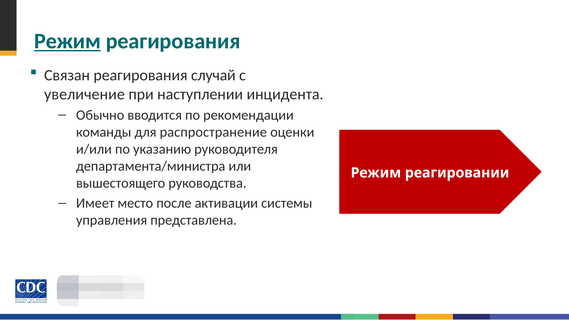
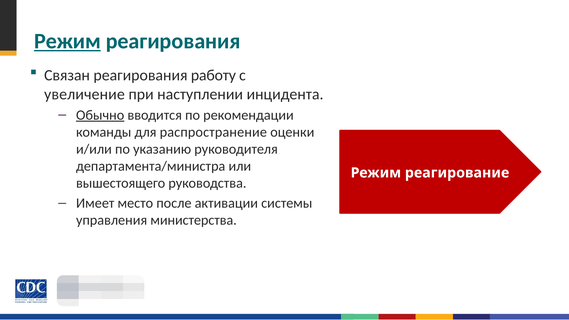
случай: случай -> работу (213, 75)
Обычно underline: none -> present (100, 115)
реагировании: реагировании -> реагирование (457, 173)
представлена: представлена -> министерства (194, 220)
